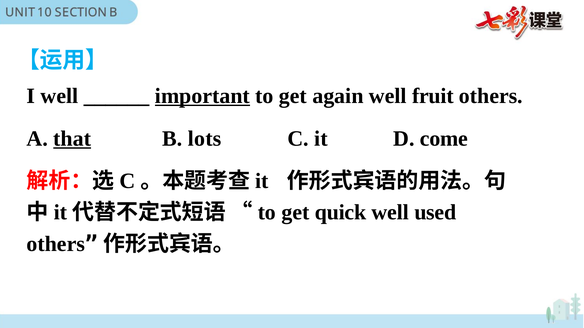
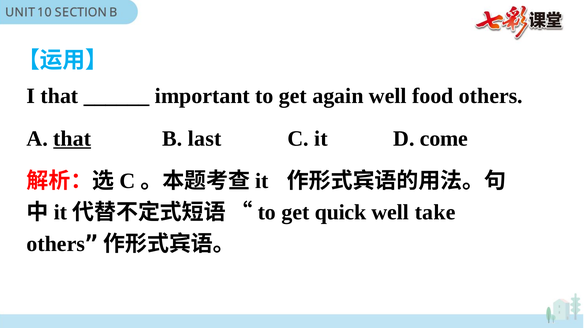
I well: well -> that (59, 96)
important underline: present -> none (202, 96)
fruit: fruit -> food (433, 96)
lots: lots -> last (205, 139)
used: used -> take (435, 213)
